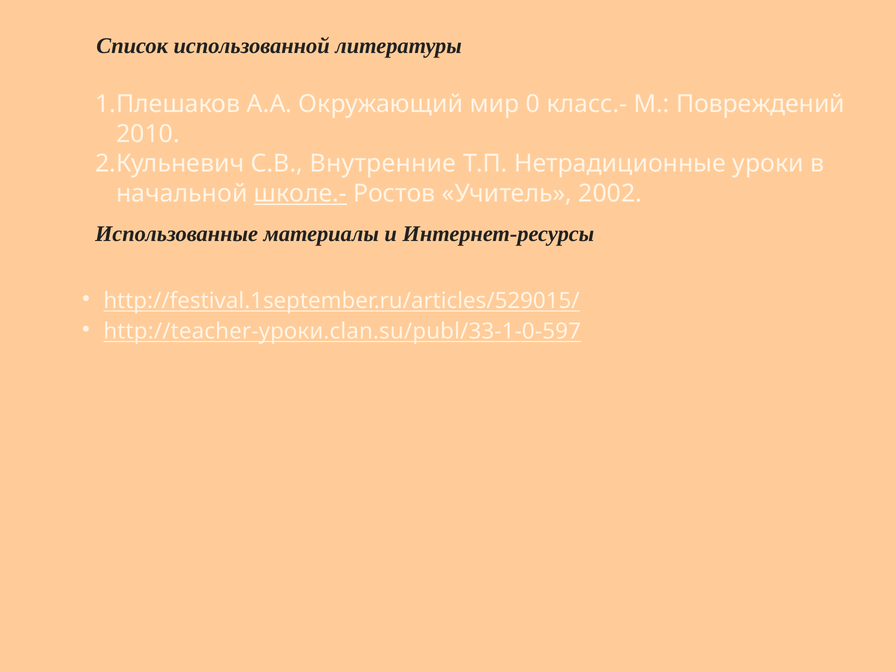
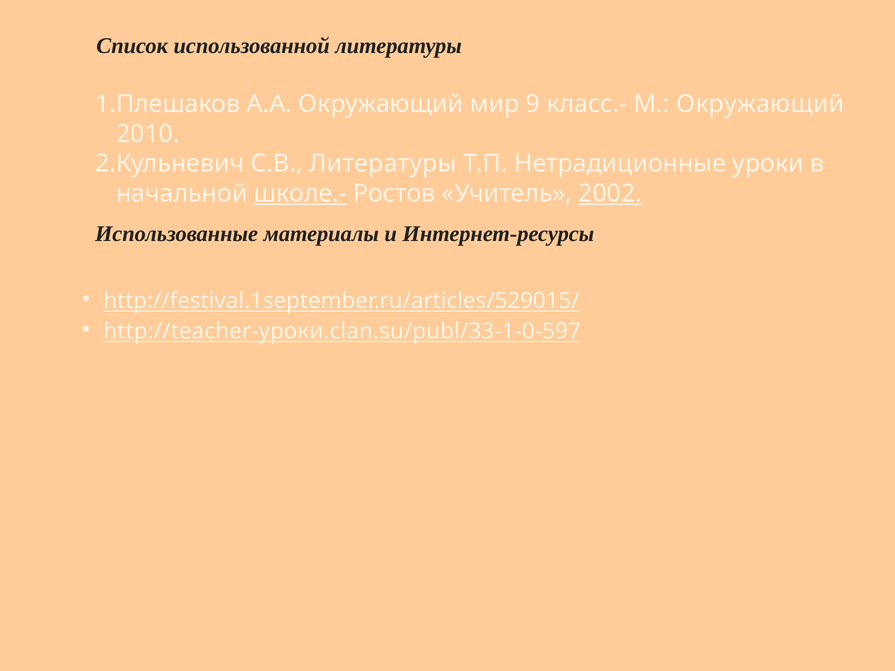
0: 0 -> 9 (533, 104)
М Повреждений: Повреждений -> Окружающий (760, 104)
С.В Внутренние: Внутренние -> Литературы (383, 164)
2002 underline: none -> present (610, 194)
